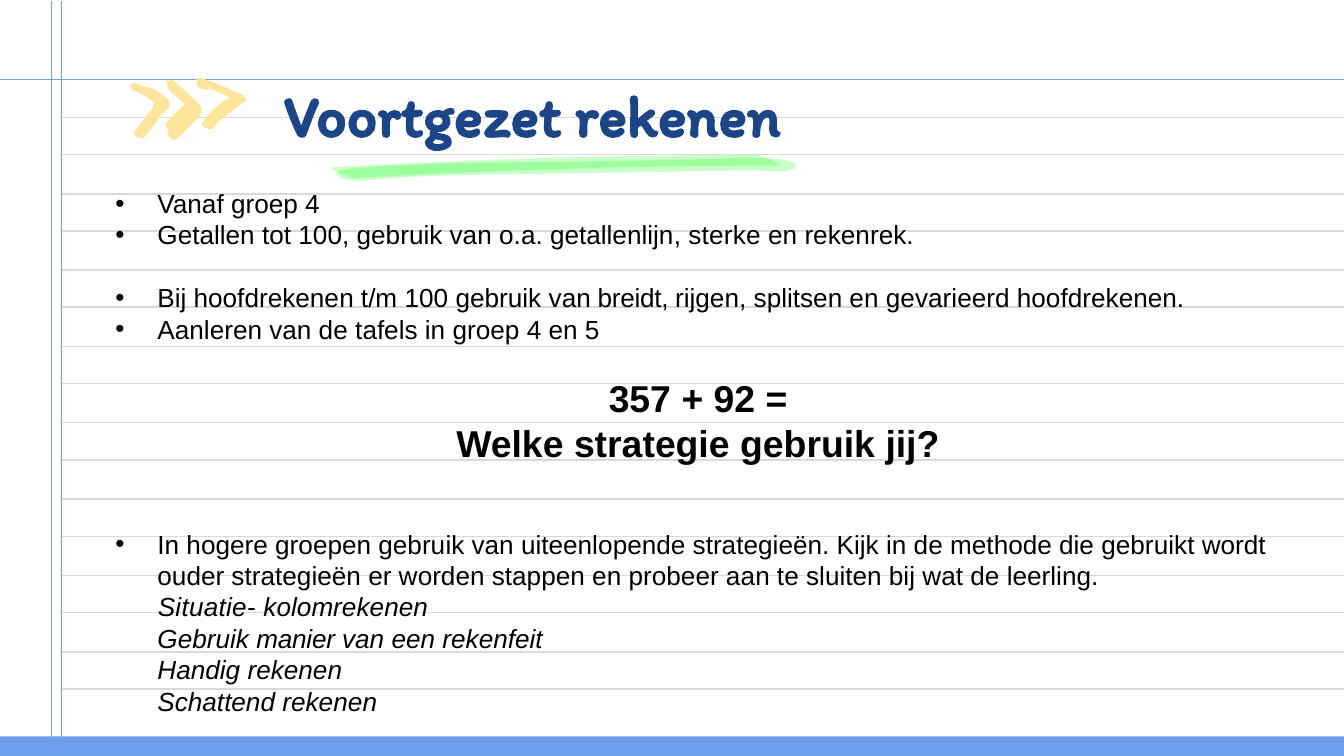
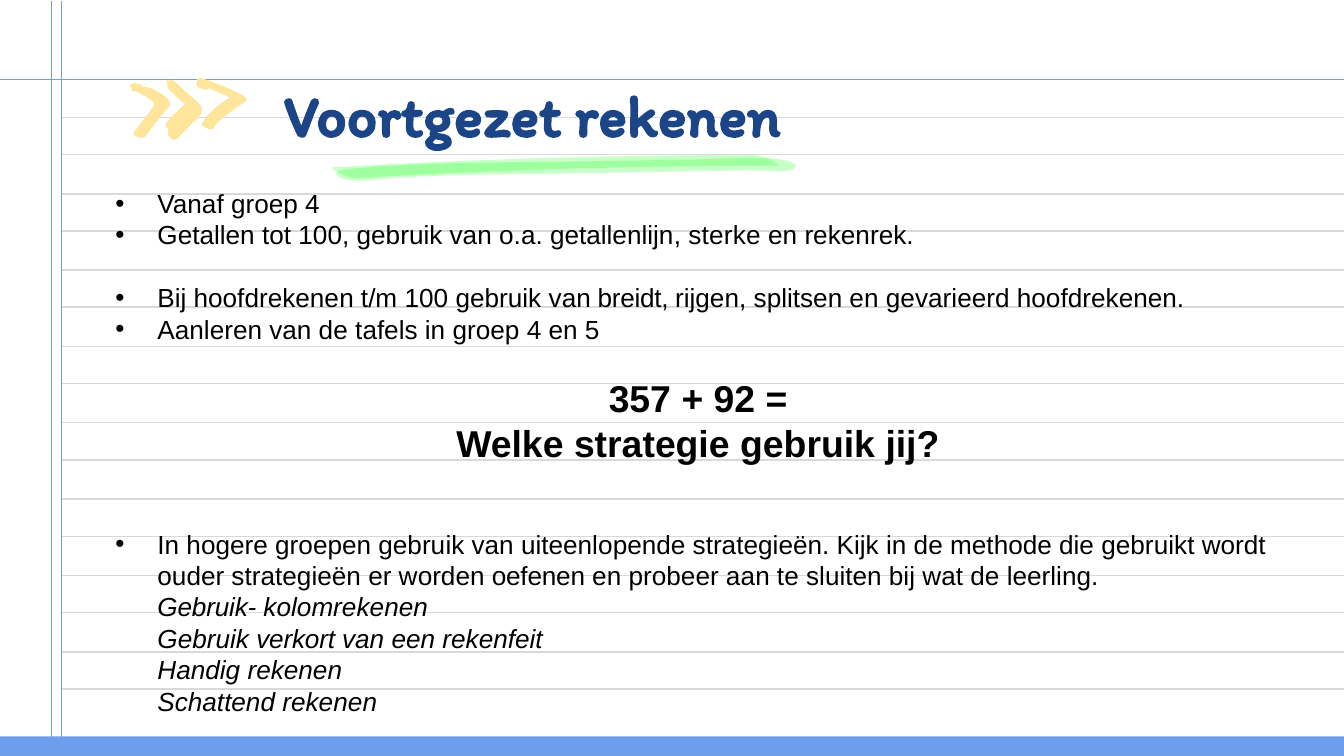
stappen: stappen -> oefenen (538, 577)
Situatie-: Situatie- -> Gebruik- (207, 608)
manier: manier -> verkort (296, 640)
